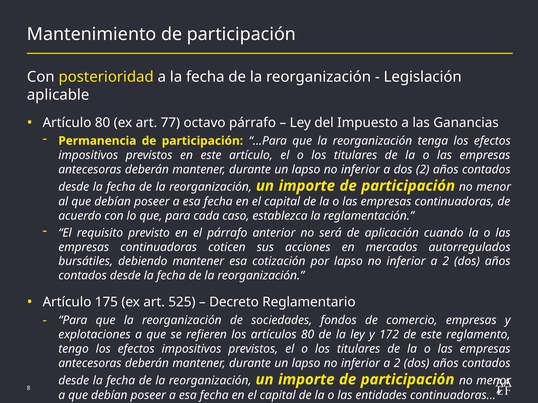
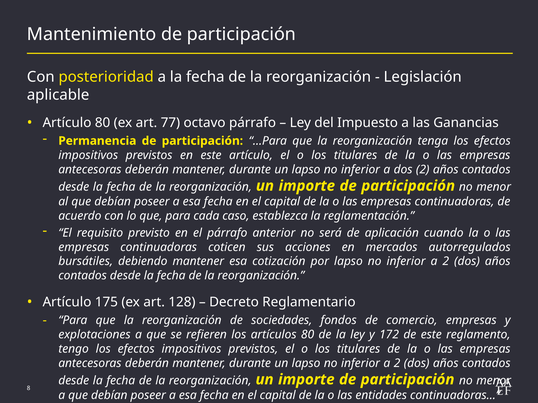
525: 525 -> 128 (182, 302)
